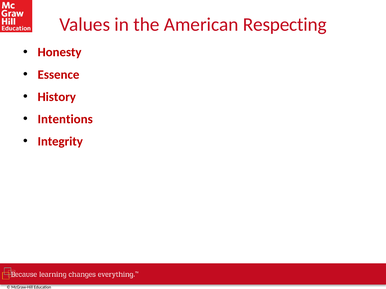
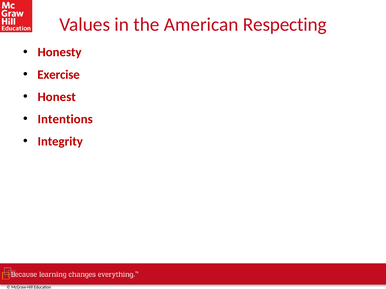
Essence: Essence -> Exercise (59, 75)
History: History -> Honest (57, 97)
